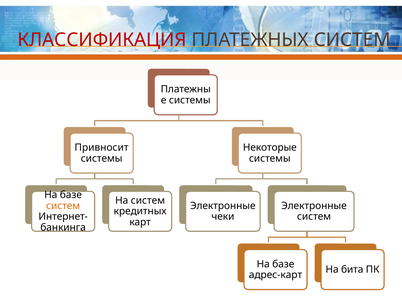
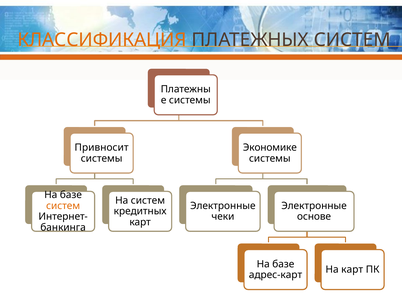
КЛАССИФИКАЦИЯ colour: red -> orange (102, 40)
Некоторые: Некоторые -> Экономике (270, 148)
систем: систем -> основе (314, 217)
На бита: бита -> карт (352, 270)
